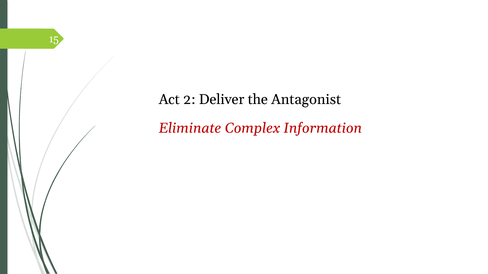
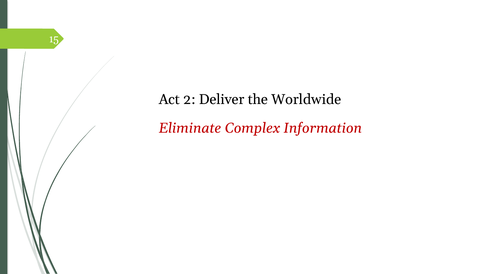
Antagonist: Antagonist -> Worldwide (306, 100)
